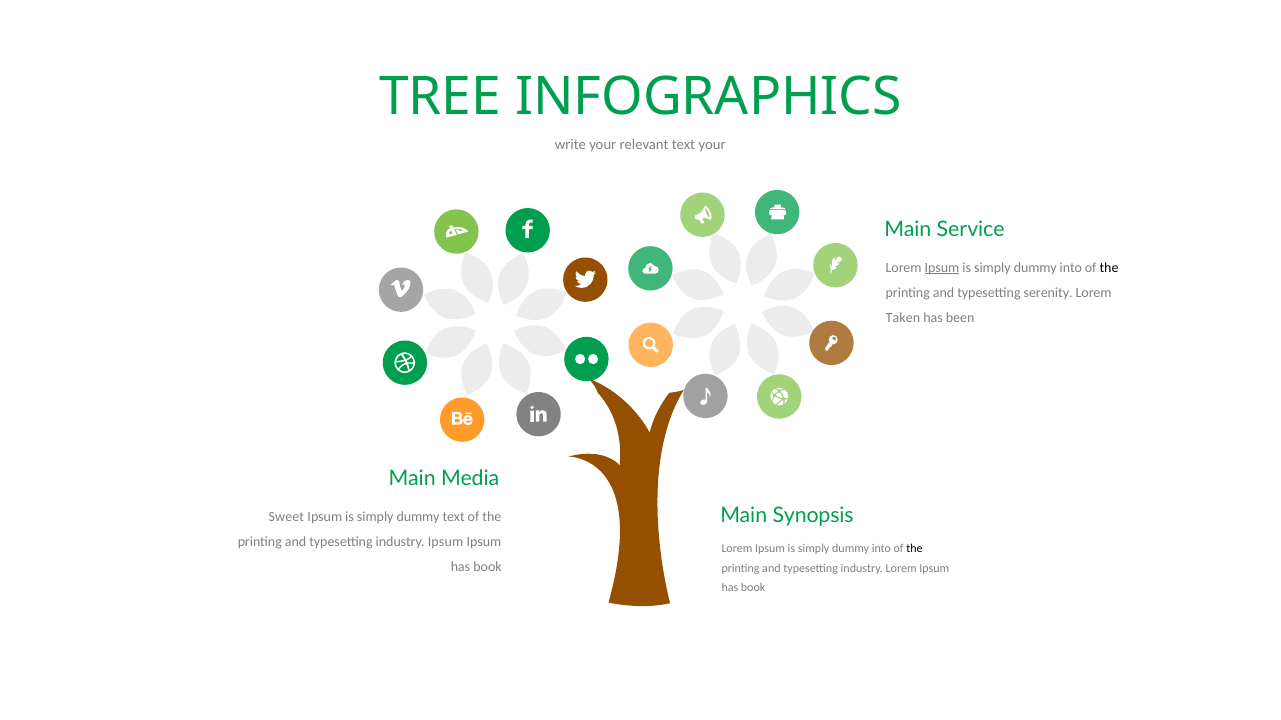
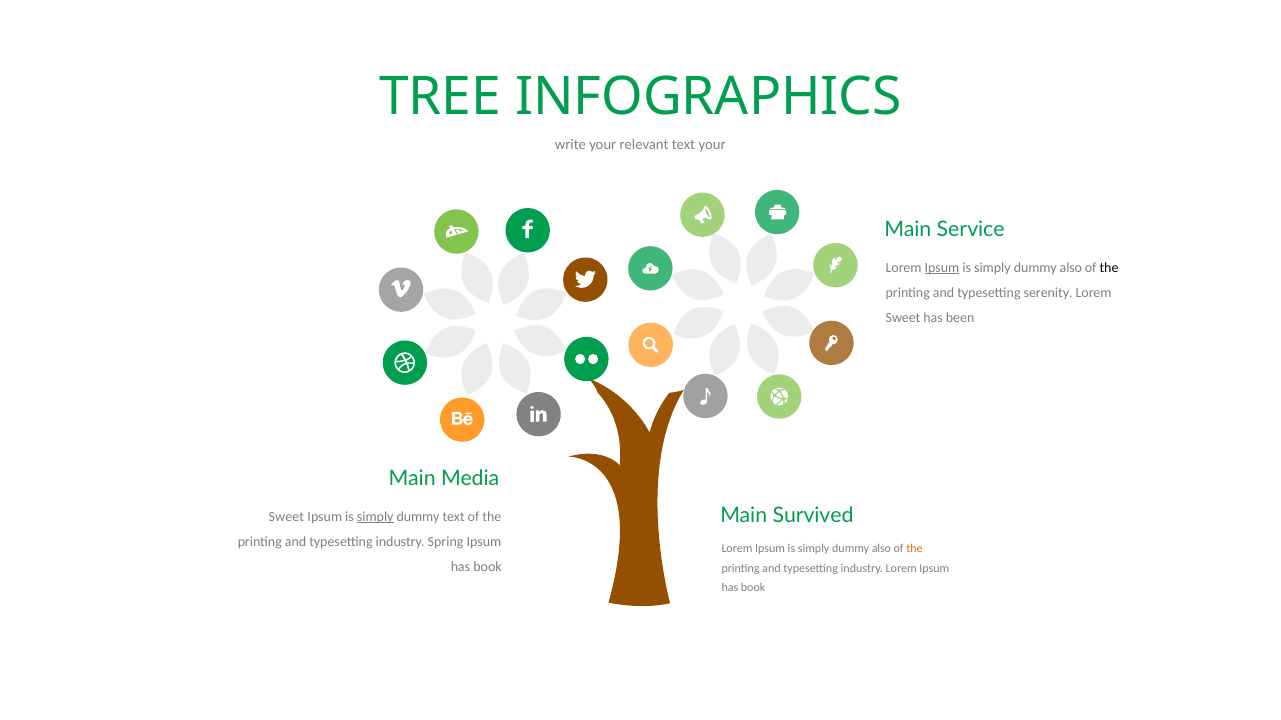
into: into -> also (1071, 268)
Taken: Taken -> Sweet (903, 318)
Synopsis: Synopsis -> Survived (813, 516)
simply underline: none -> present (375, 517)
industry Ipsum: Ipsum -> Spring (446, 542)
into: into -> also (881, 549)
the colour: black -> orange (914, 549)
